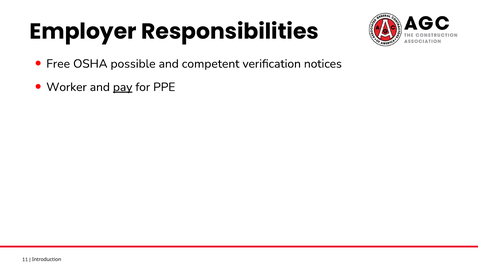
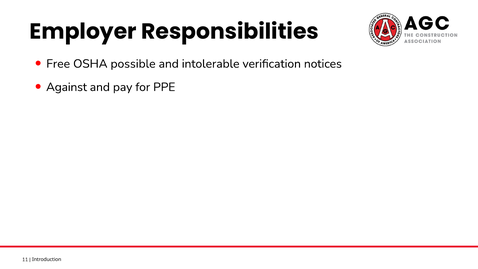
competent: competent -> intolerable (211, 64)
Worker: Worker -> Against (67, 87)
pay underline: present -> none (123, 87)
